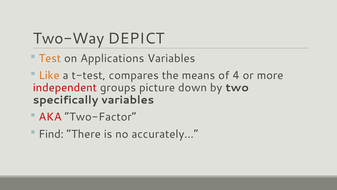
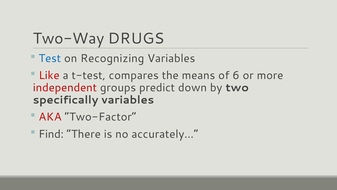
DEPICT: DEPICT -> DRUGS (136, 38)
Test colour: orange -> blue (50, 58)
Applications: Applications -> Recognizing (112, 58)
Like colour: orange -> red (49, 75)
4: 4 -> 6 (236, 75)
picture: picture -> predict (157, 87)
